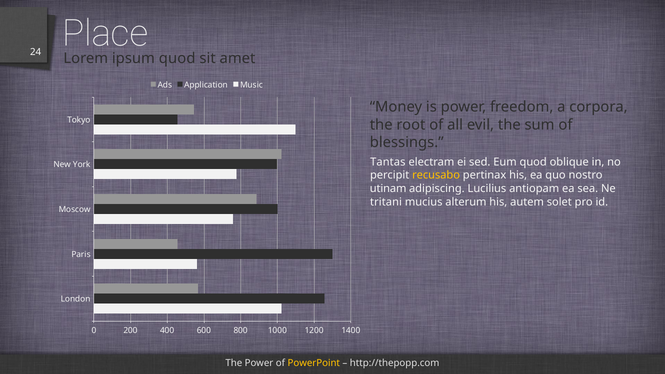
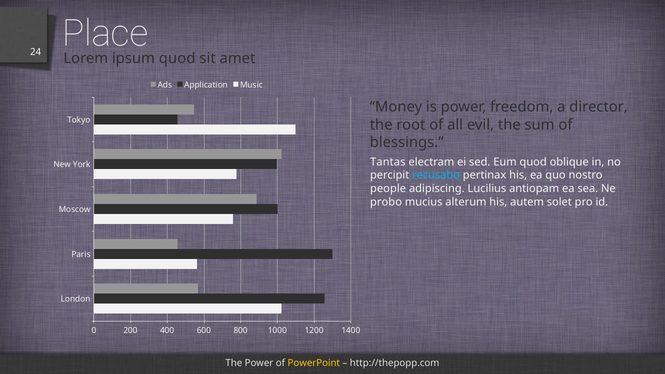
corpora: corpora -> director (599, 107)
recusabo colour: yellow -> light blue (436, 175)
utinam: utinam -> people (388, 189)
tritani: tritani -> probo (386, 202)
